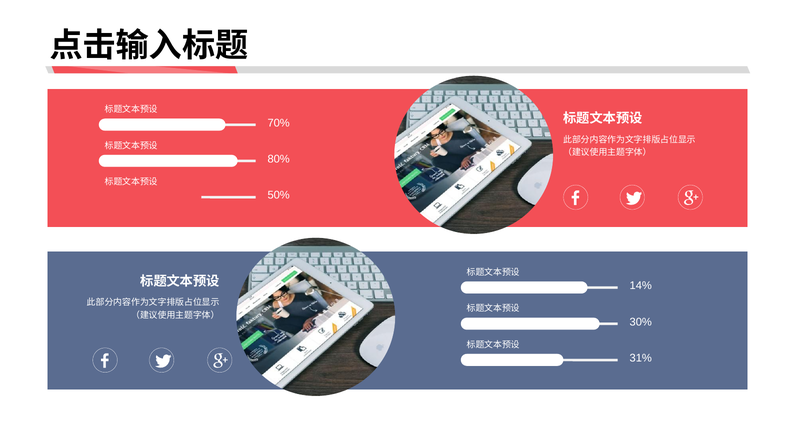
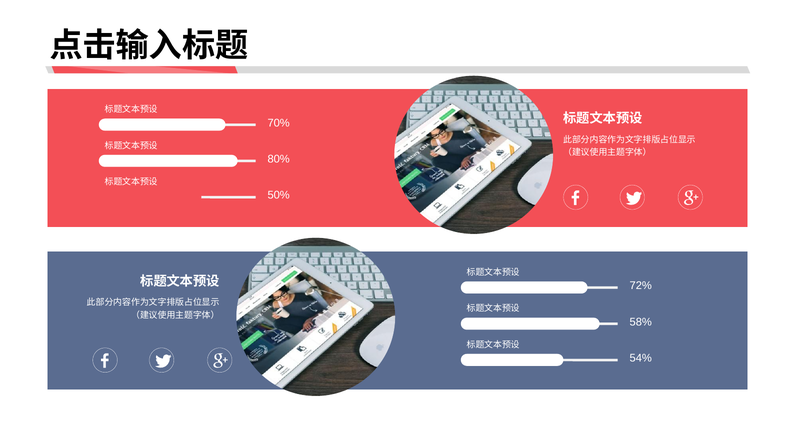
14%: 14% -> 72% (641, 286)
30%: 30% -> 58% (641, 322)
31%: 31% -> 54% (641, 358)
